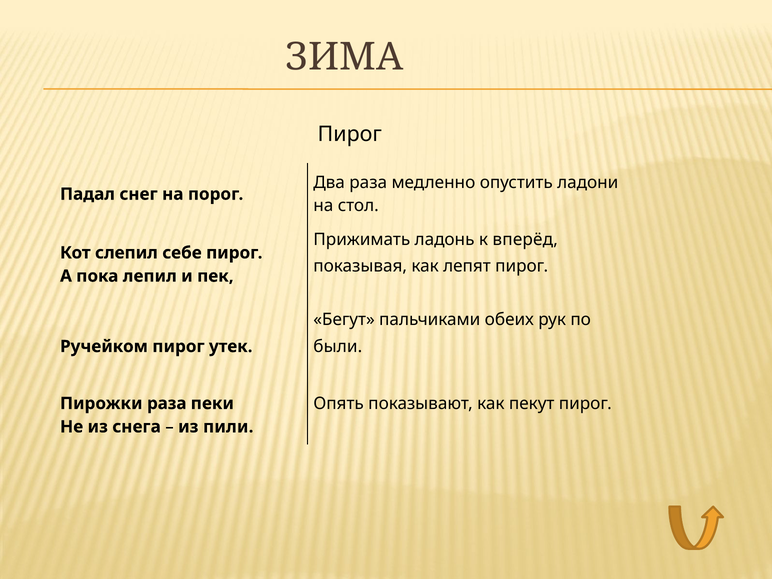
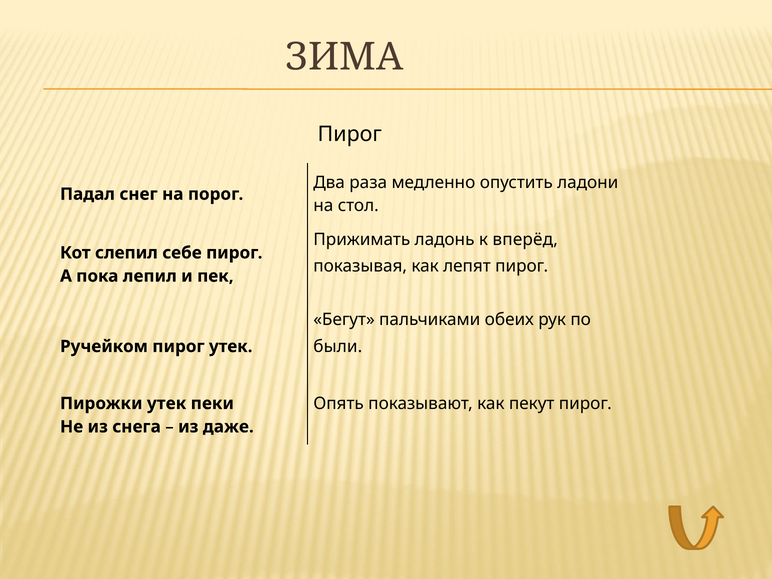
Пирожки раза: раза -> утек (167, 403)
пили: пили -> даже (228, 427)
